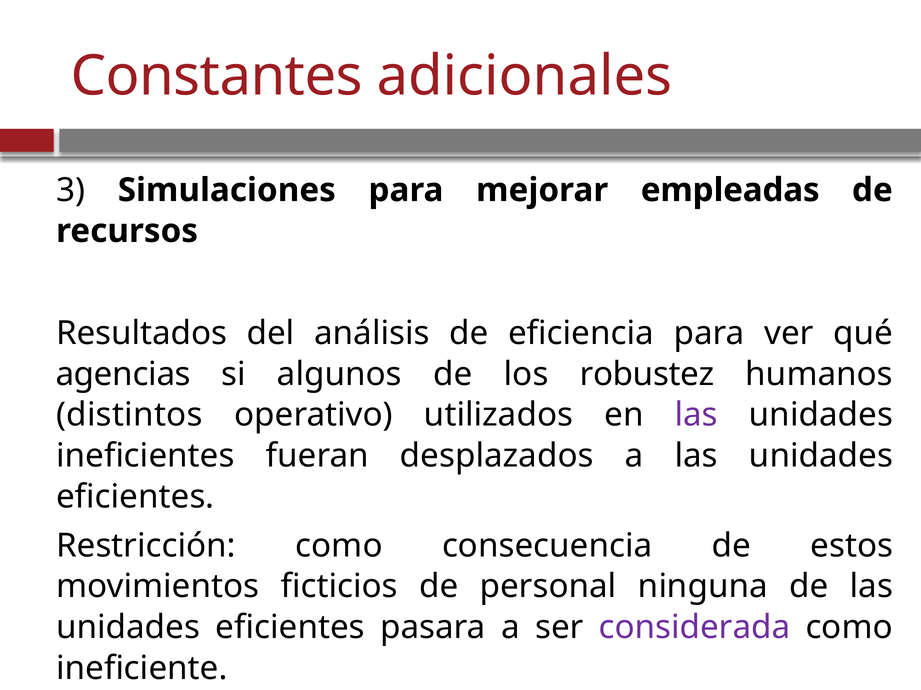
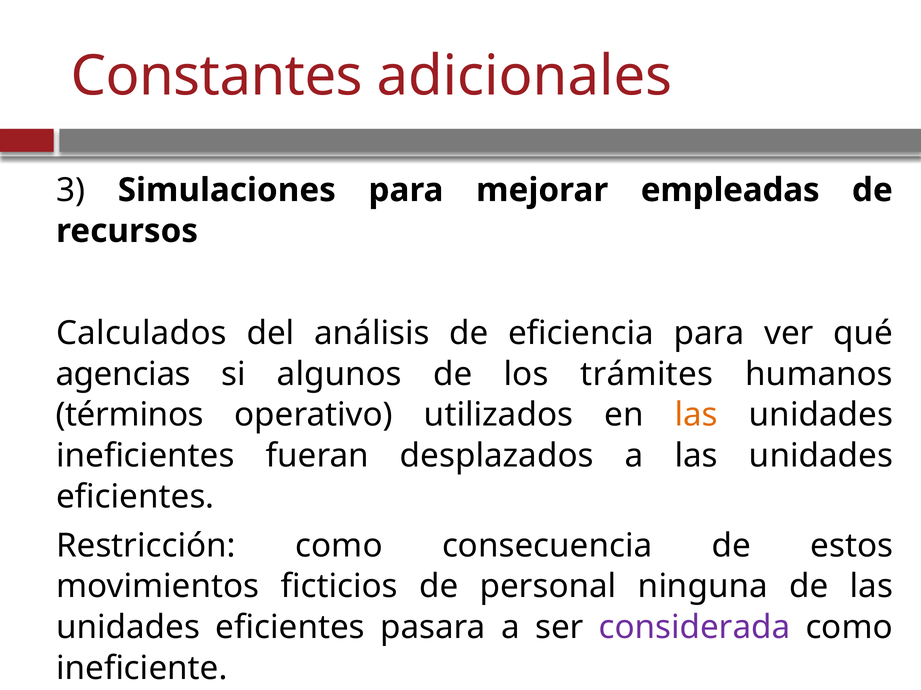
Resultados: Resultados -> Calculados (141, 334)
robustez: robustez -> trámites (647, 375)
distintos: distintos -> términos (130, 415)
las colour: purple -> orange (696, 415)
